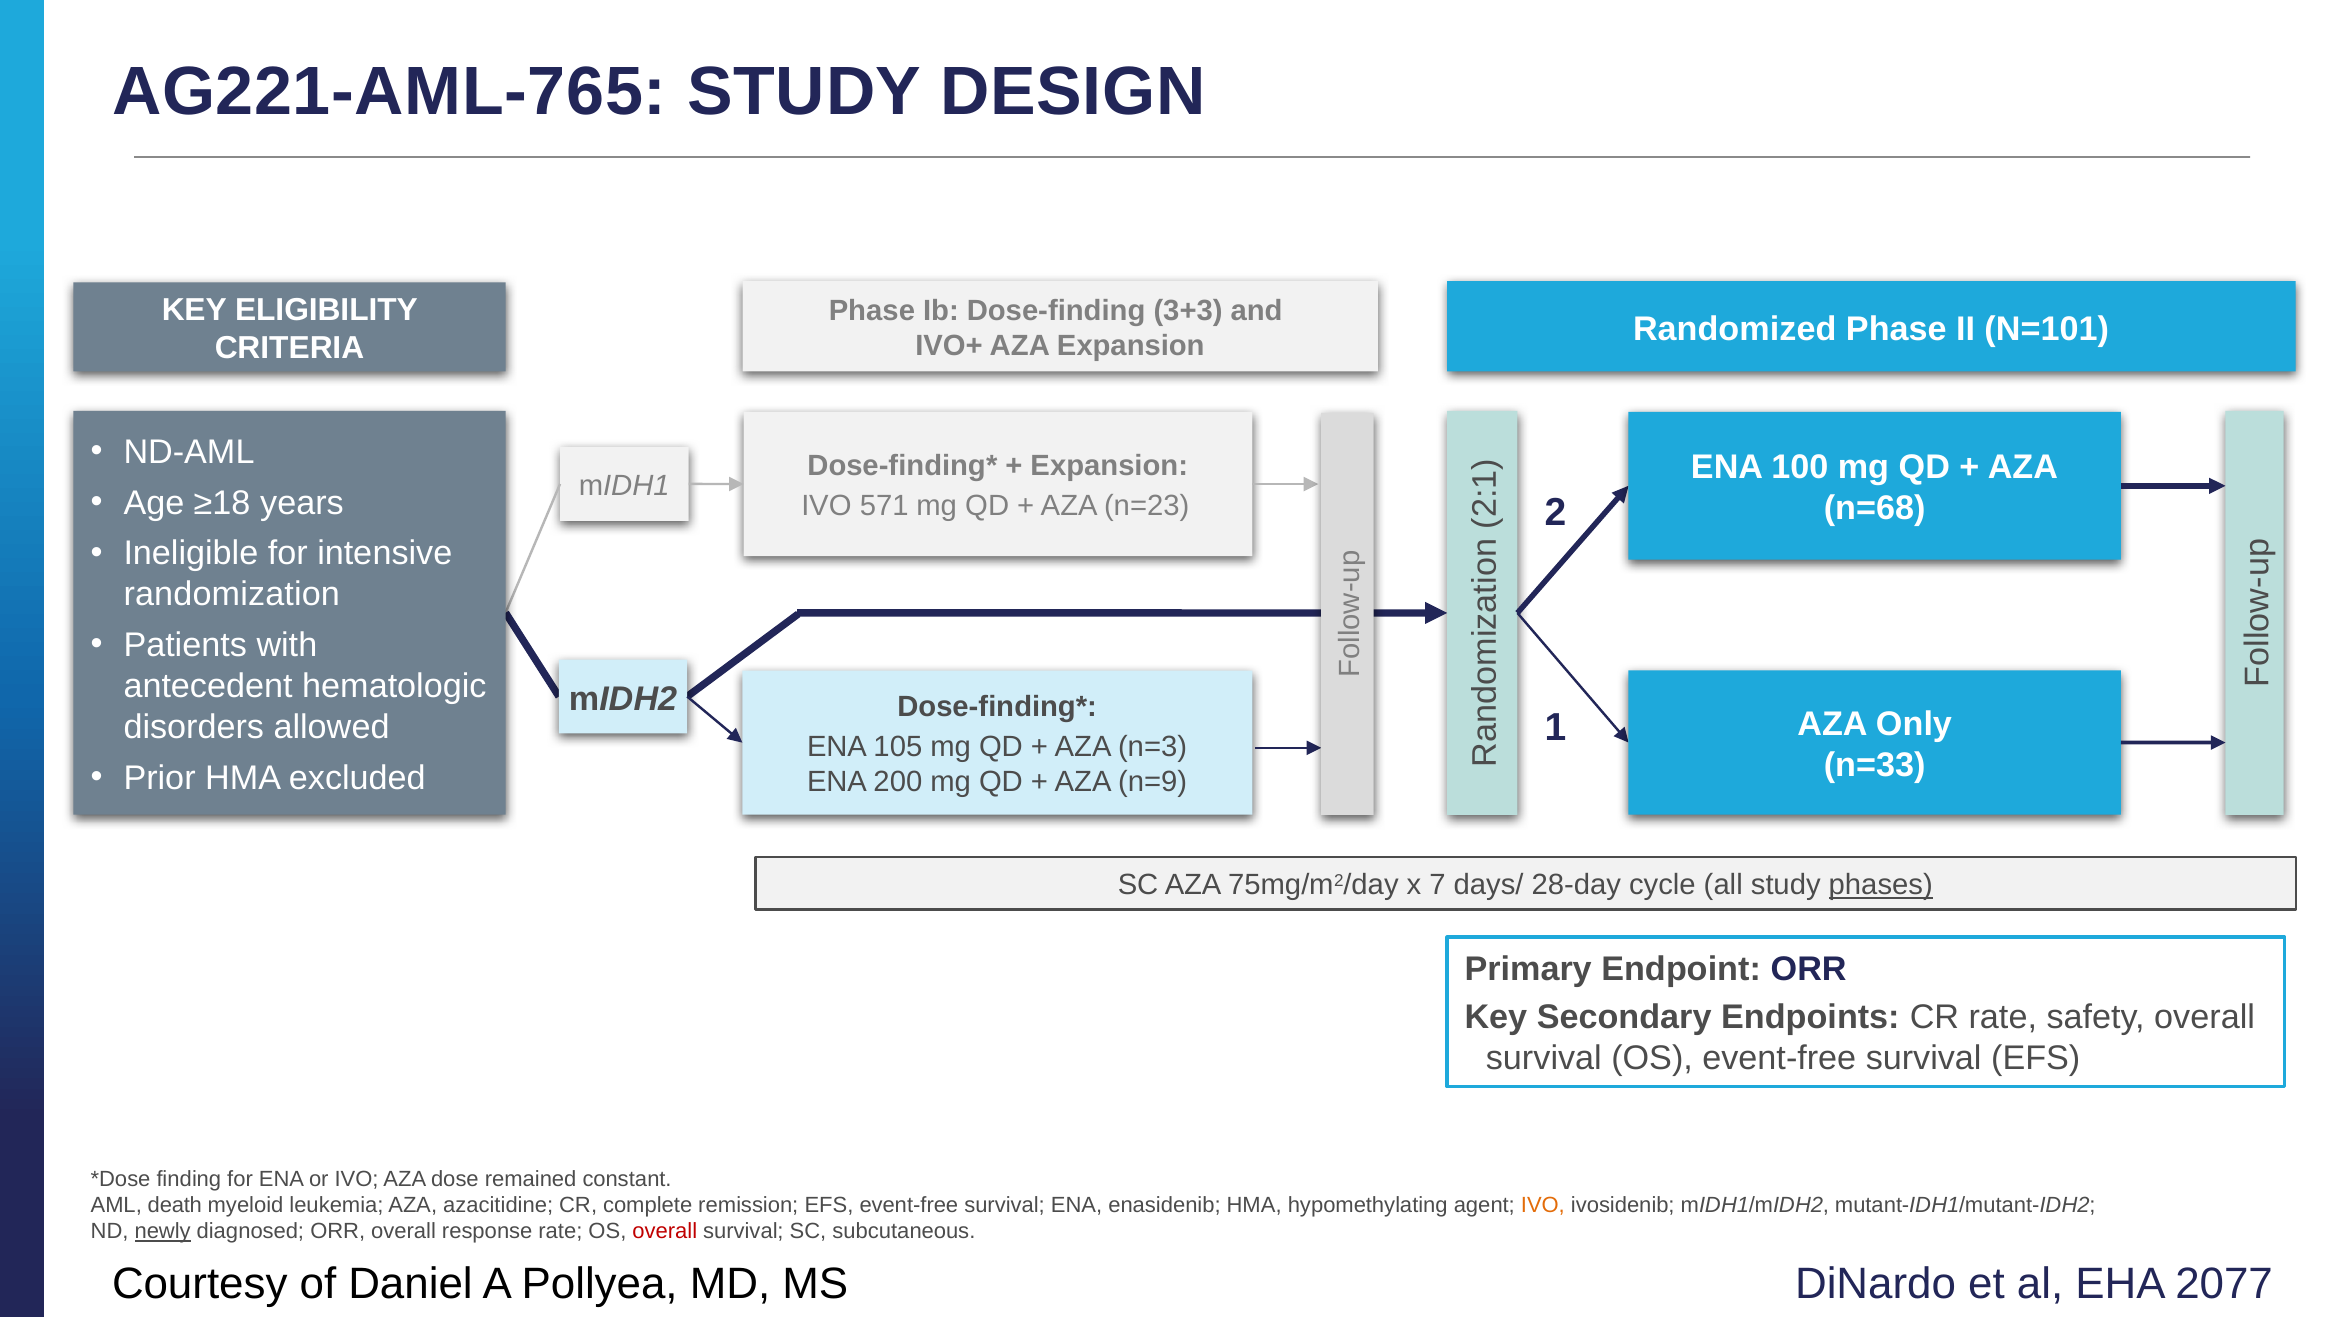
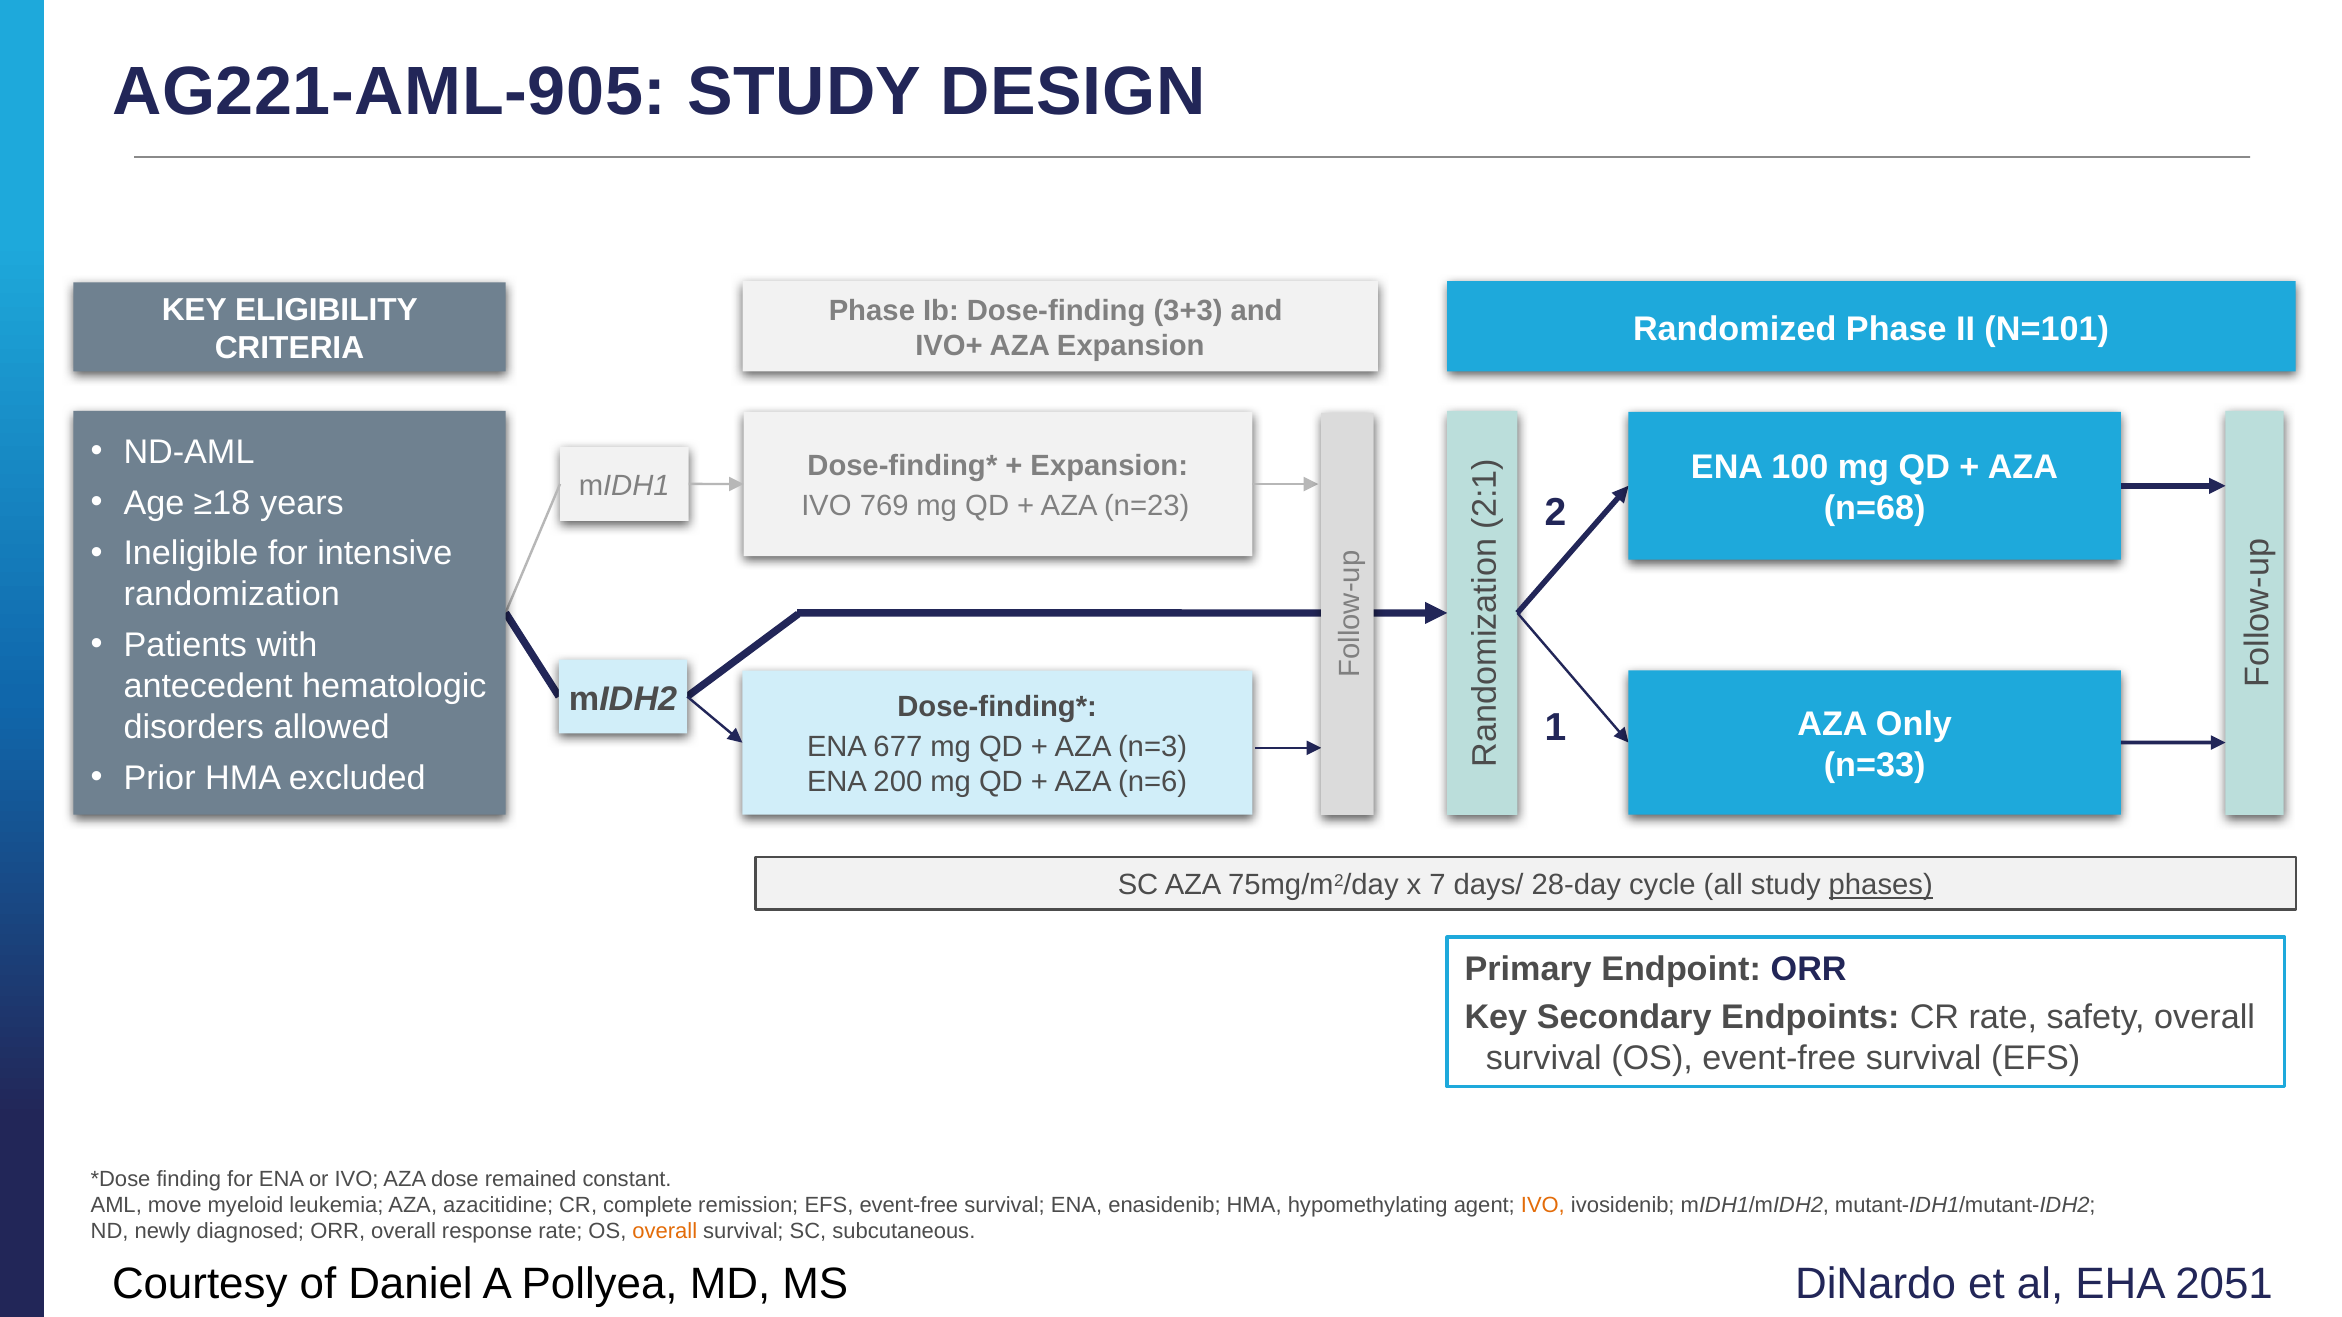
AG221-AML-765: AG221-AML-765 -> AG221-AML-905 (389, 92)
571: 571 -> 769 (884, 506)
105: 105 -> 677 (898, 747)
n=9: n=9 -> n=6 (1153, 782)
death: death -> move (175, 1206)
newly underline: present -> none (163, 1232)
overall colour: red -> orange (665, 1232)
2077: 2077 -> 2051 (2224, 1284)
